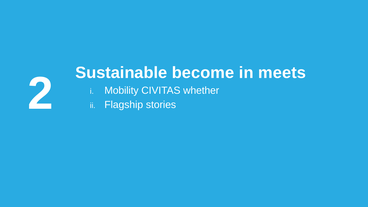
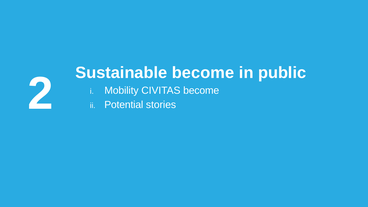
meets: meets -> public (282, 73)
CIVITAS whether: whether -> become (201, 90)
Flagship: Flagship -> Potential (124, 105)
